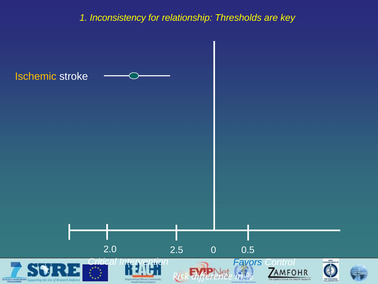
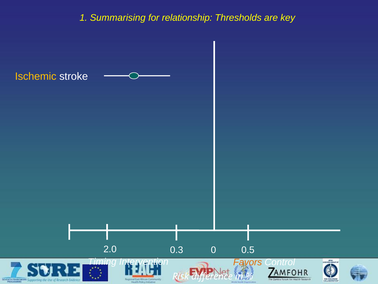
Inconsistency: Inconsistency -> Summarising (118, 18)
2.5: 2.5 -> 0.3 (177, 250)
Critical: Critical -> Timing (102, 261)
Favors colour: blue -> orange (248, 262)
